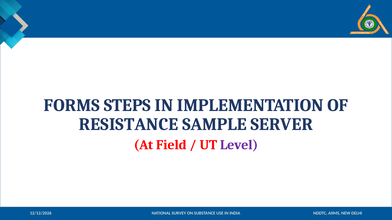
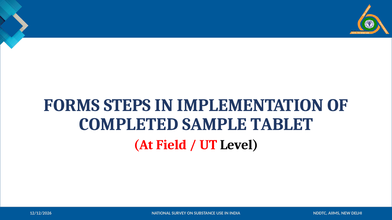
RESISTANCE: RESISTANCE -> COMPLETED (129, 125)
SERVER: SERVER -> TABLET (282, 125)
Level colour: purple -> black (239, 145)
